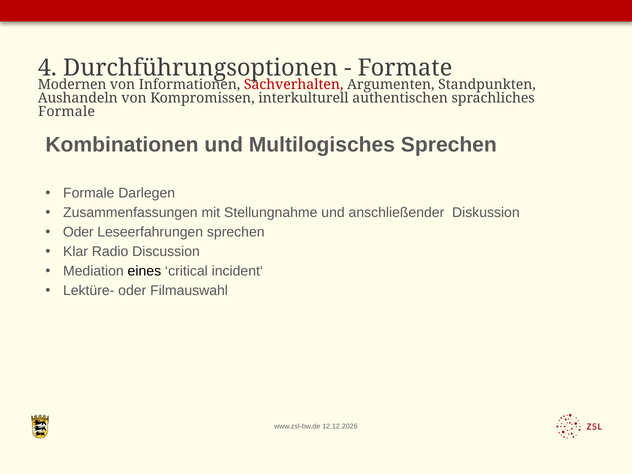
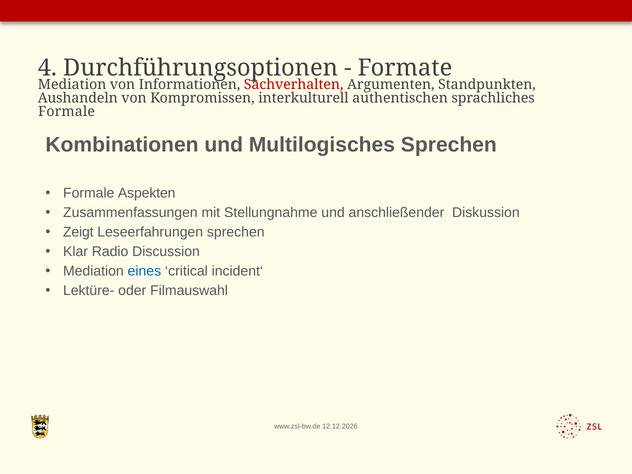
Modernen: Modernen -> Mediation (72, 85)
Darlegen: Darlegen -> Aspekten (147, 193)
Oder: Oder -> Zeigt (78, 232)
eines colour: black -> blue (144, 271)
